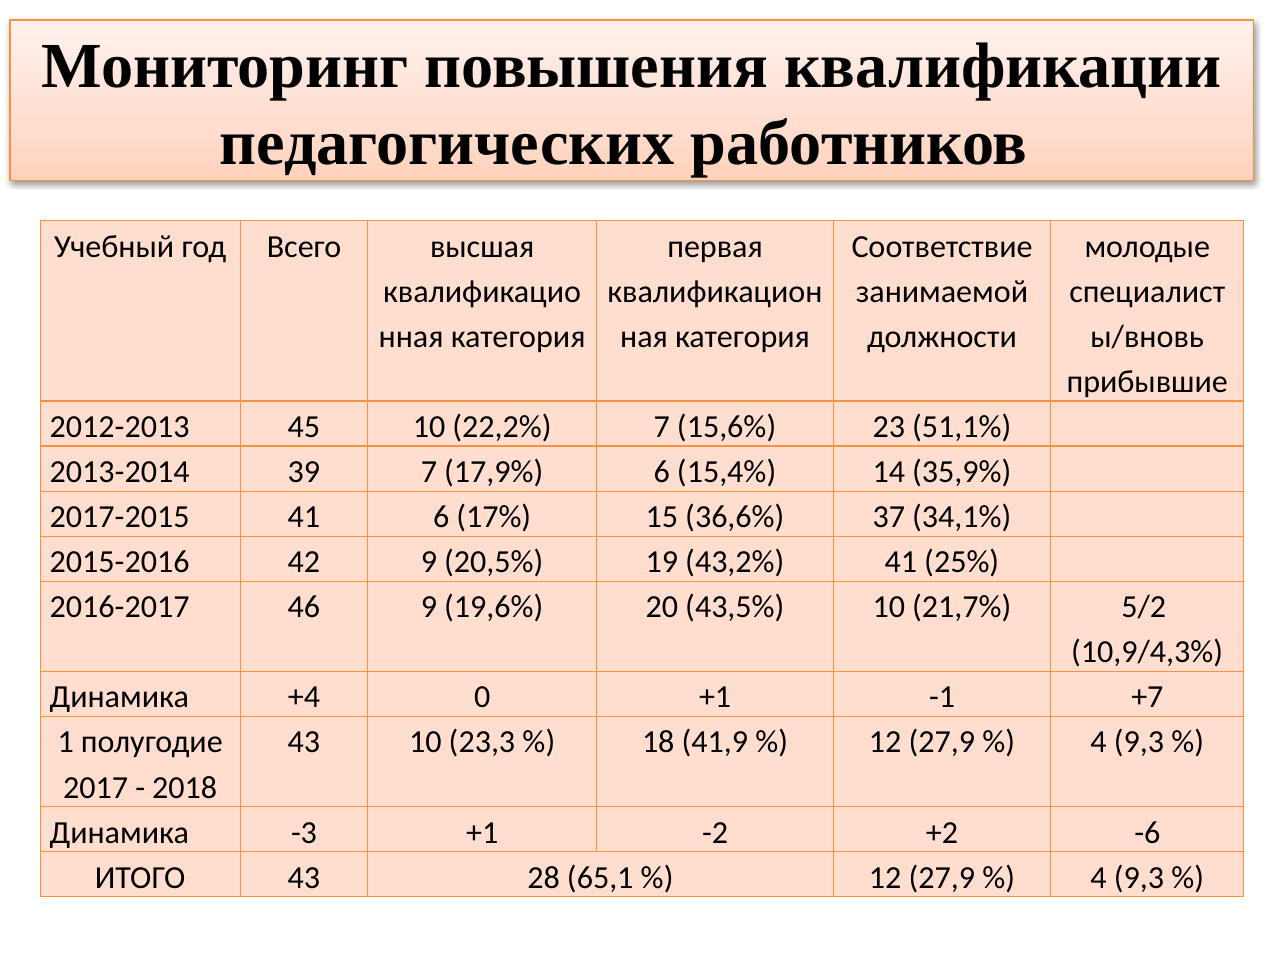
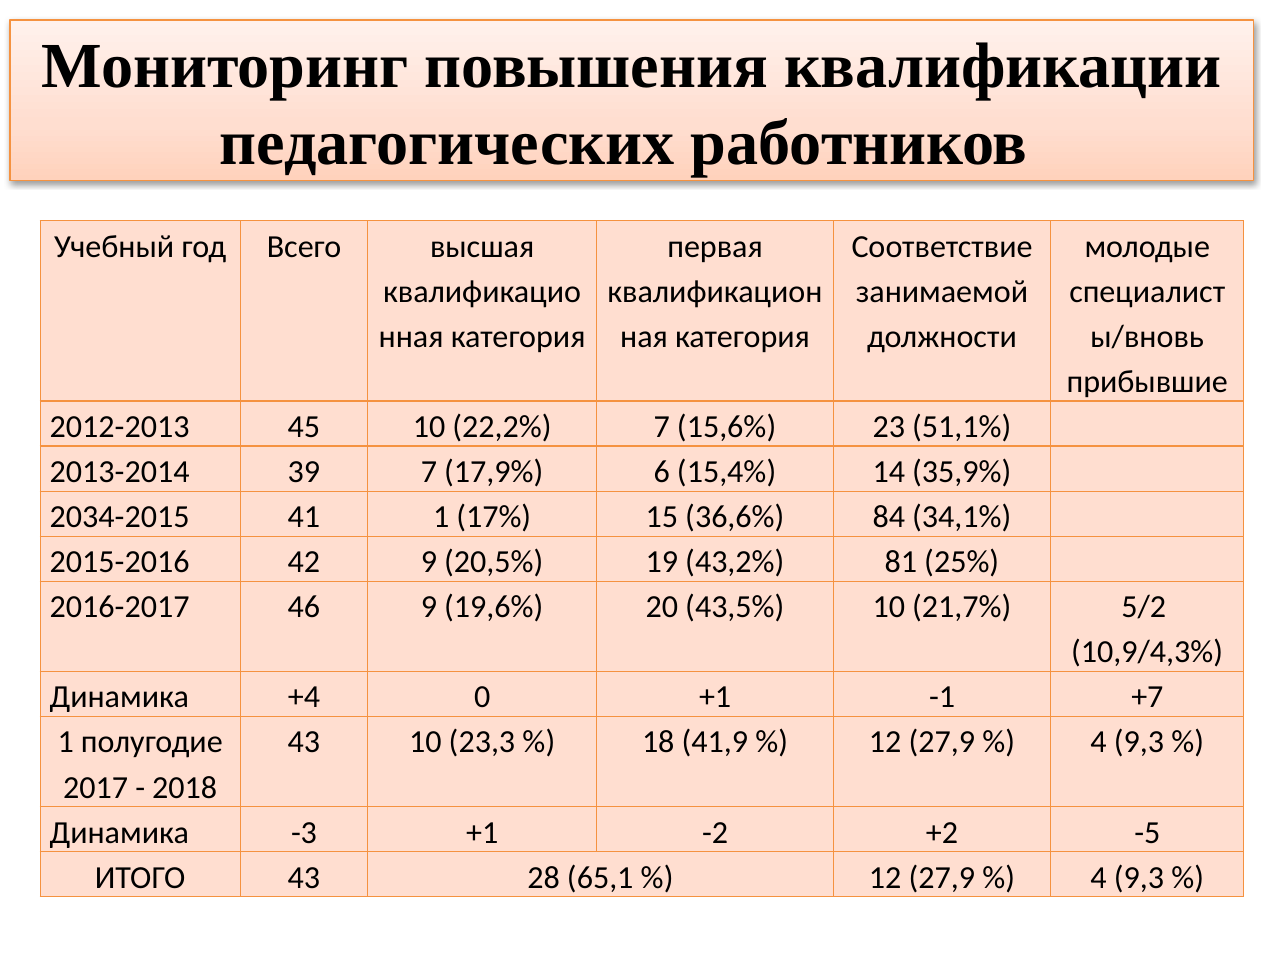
2017-2015: 2017-2015 -> 2034-2015 (120, 517)
41 6: 6 -> 1 (441, 517)
37: 37 -> 84 (889, 517)
43,2% 41: 41 -> 81 (901, 562)
-6: -6 -> -5 (1147, 832)
